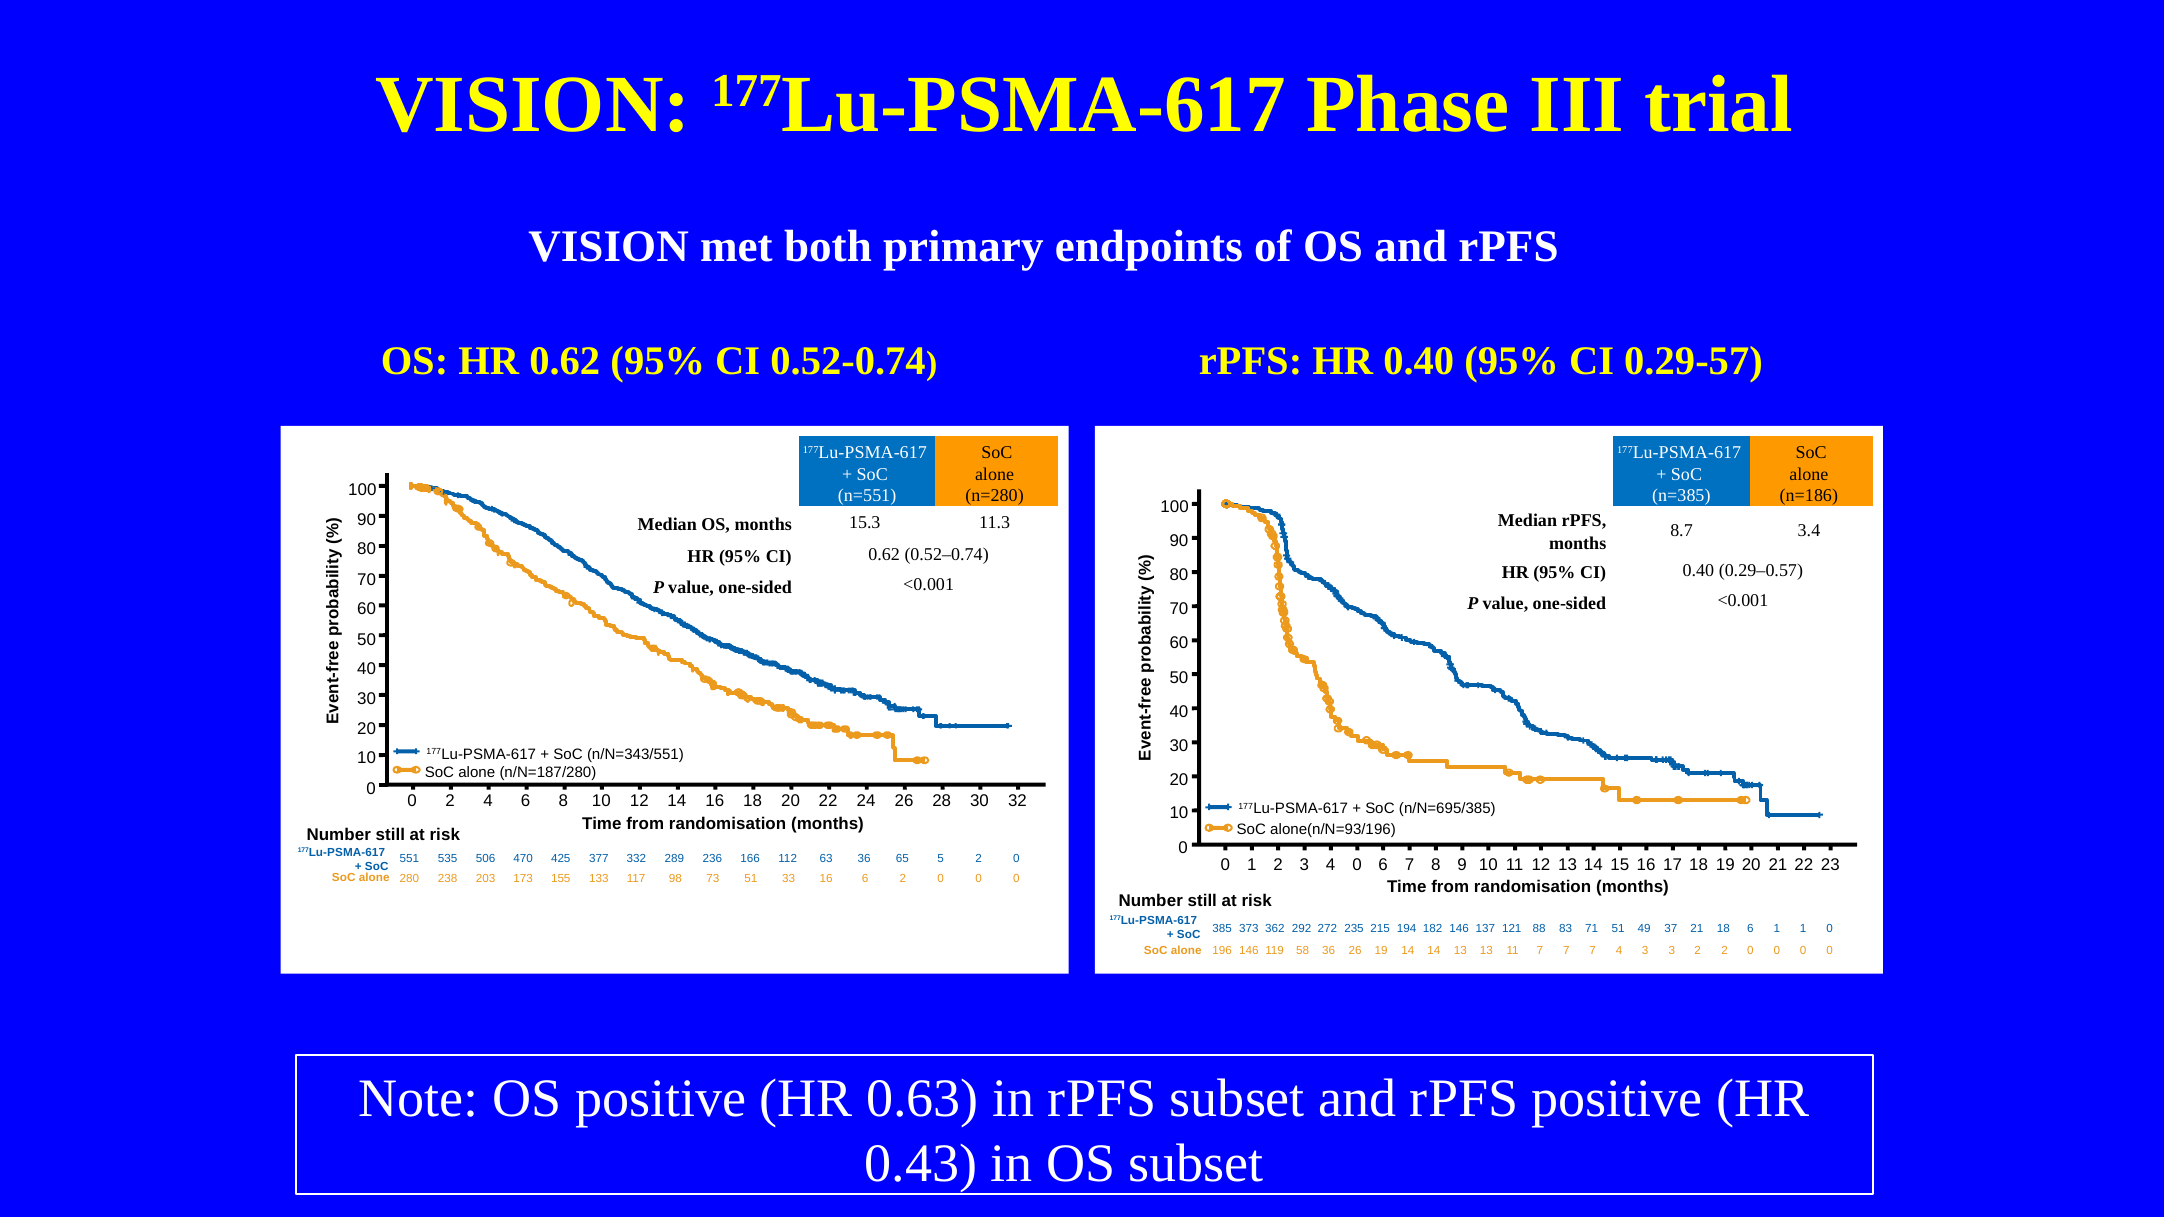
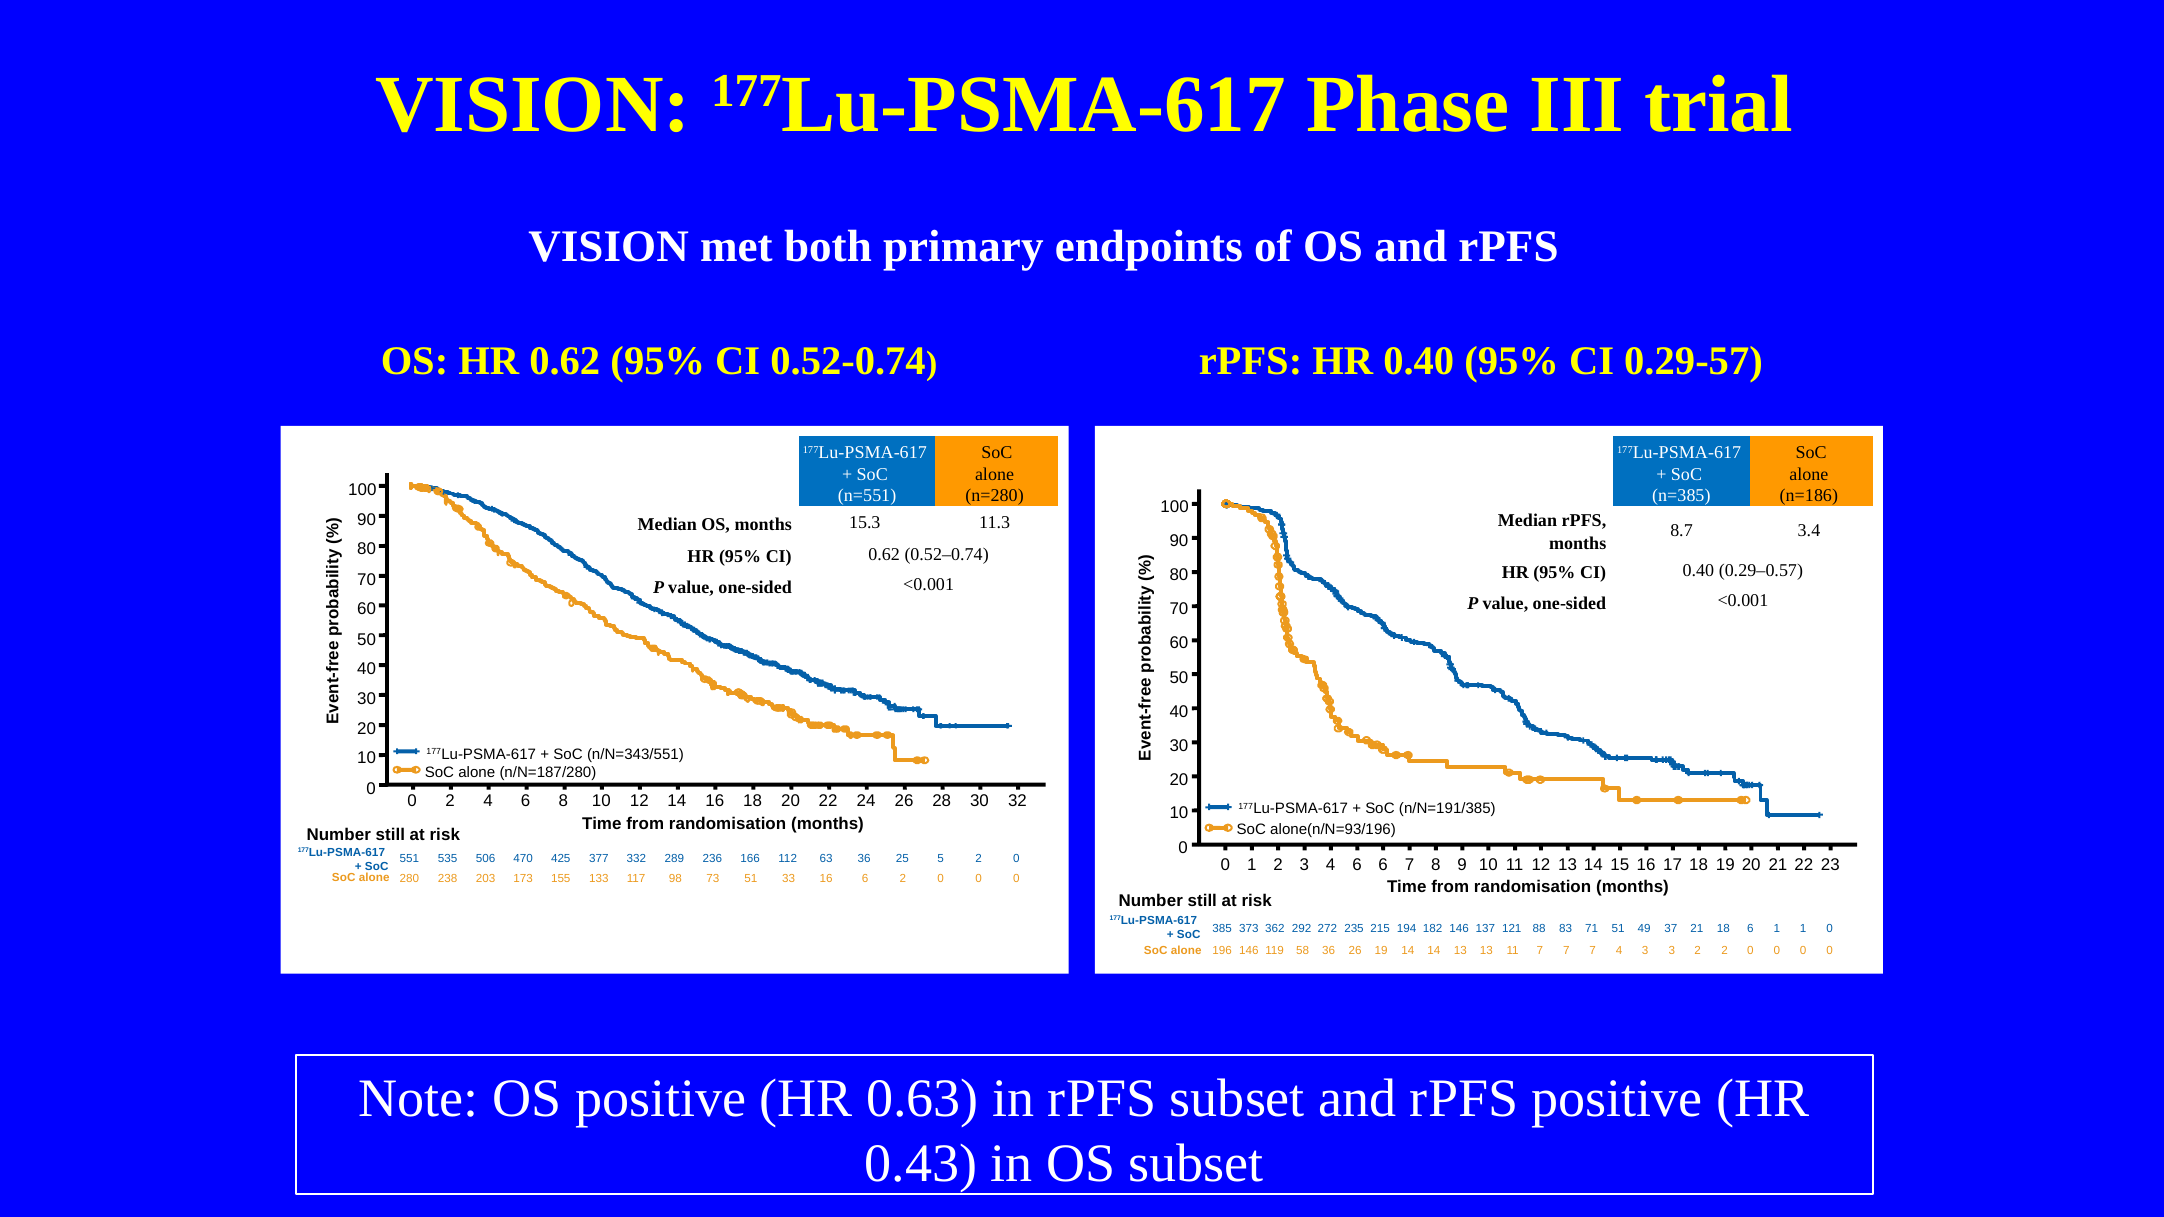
n/N=695/385: n/N=695/385 -> n/N=191/385 (1447, 809)
65: 65 -> 25 (902, 859)
3 4 0: 0 -> 6 (1357, 865)
